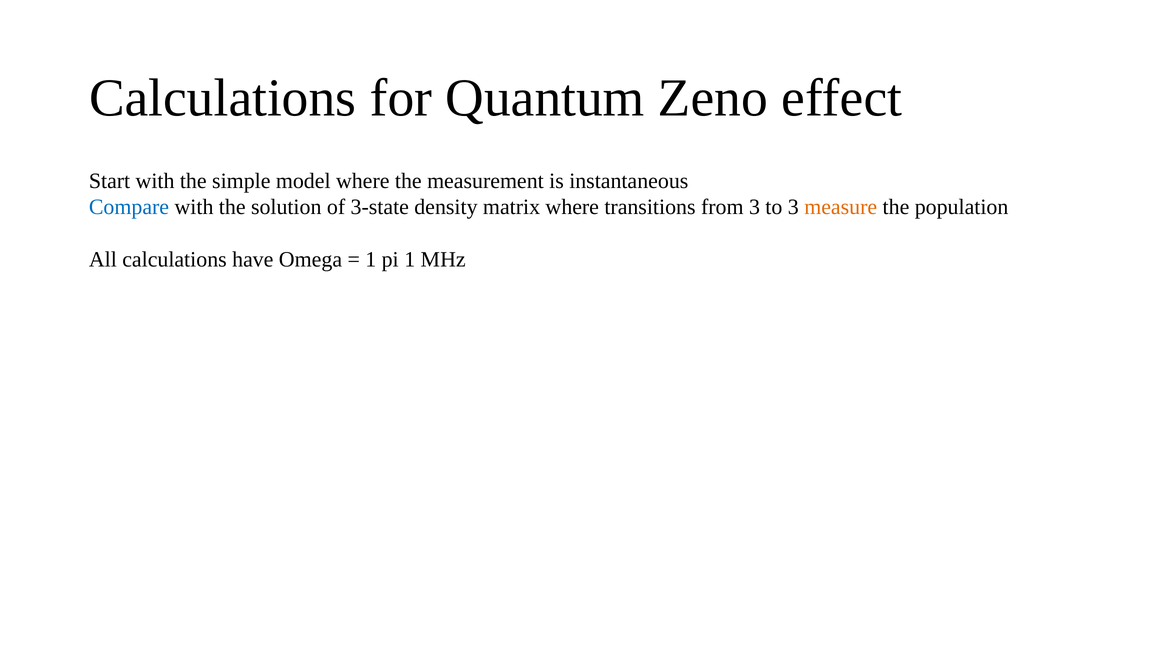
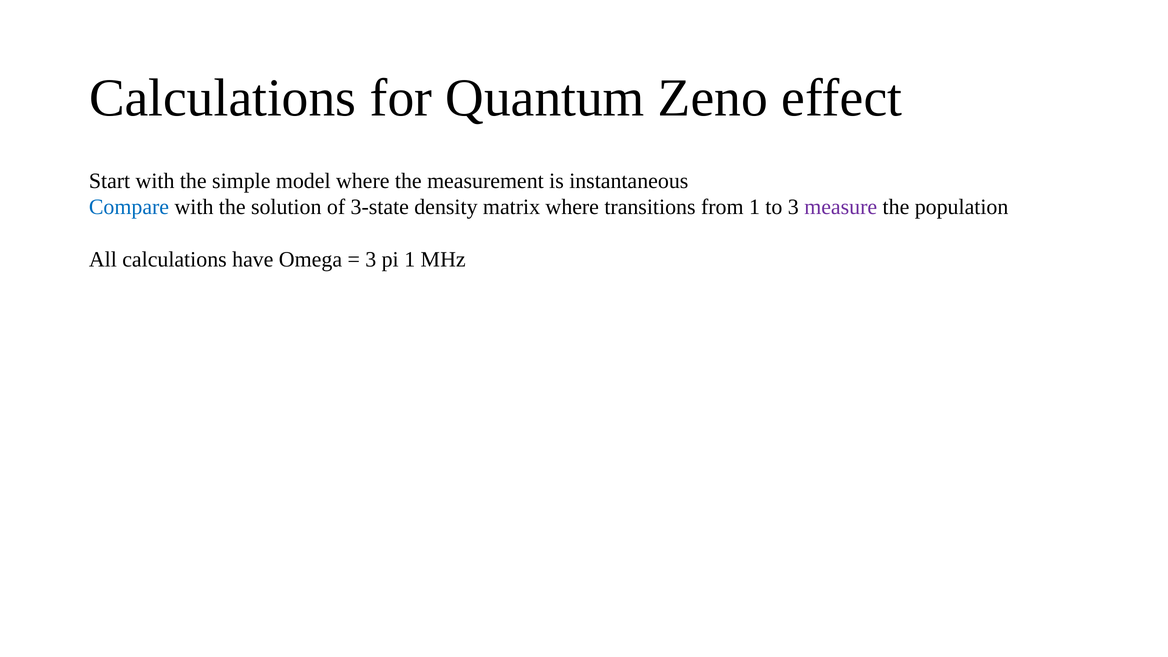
from 3: 3 -> 1 (754, 207)
measure colour: orange -> purple (841, 207)
1: 1 -> 3 (371, 260)
